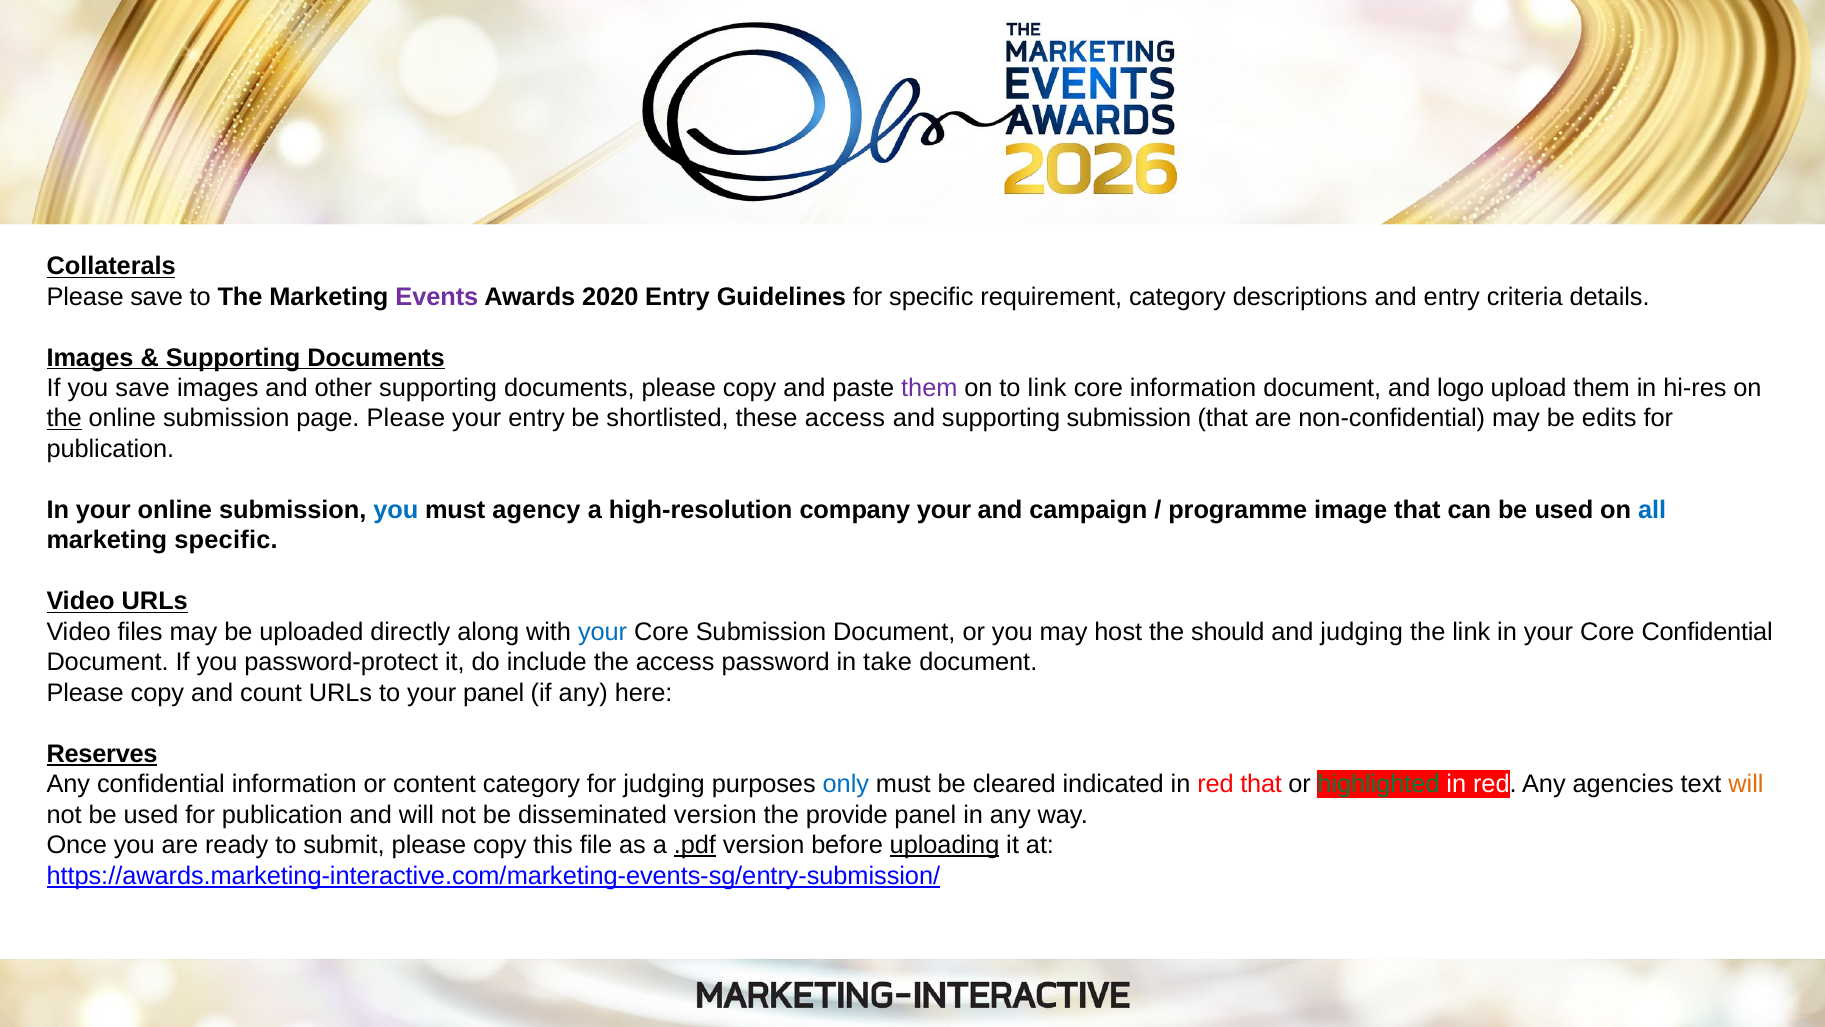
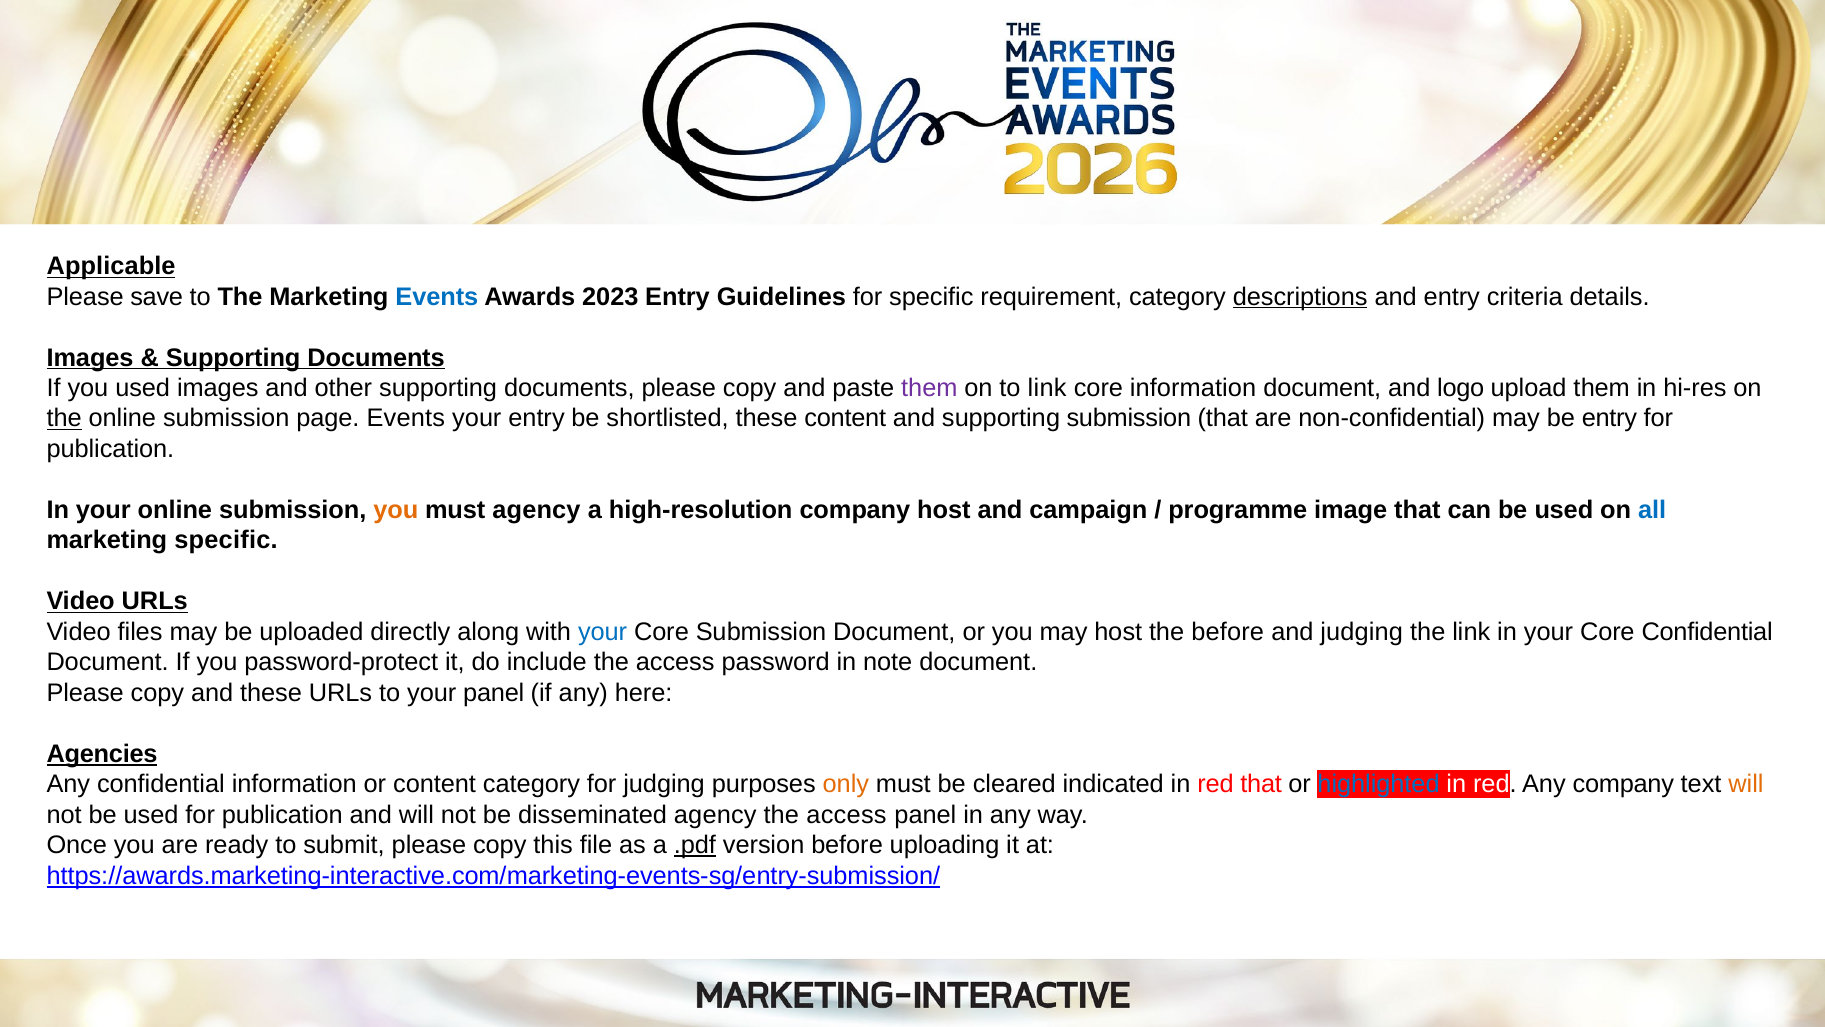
Collaterals: Collaterals -> Applicable (111, 266)
Events colour: purple -> blue (437, 297)
2020: 2020 -> 2023 (610, 297)
descriptions underline: none -> present (1300, 297)
you save: save -> used (143, 388)
page Please: Please -> Events (406, 418)
these access: access -> content (845, 418)
be edits: edits -> entry (1609, 418)
you colour: blue -> orange (396, 510)
company your: your -> host (944, 510)
the should: should -> before (1228, 632)
take: take -> note (888, 662)
and count: count -> these (271, 693)
Reserves: Reserves -> Agencies (102, 754)
only colour: blue -> orange (846, 784)
highlighted colour: green -> blue (1379, 784)
Any agencies: agencies -> company (1623, 784)
disseminated version: version -> agency (715, 814)
provide: provide -> access (847, 814)
uploading underline: present -> none (945, 845)
